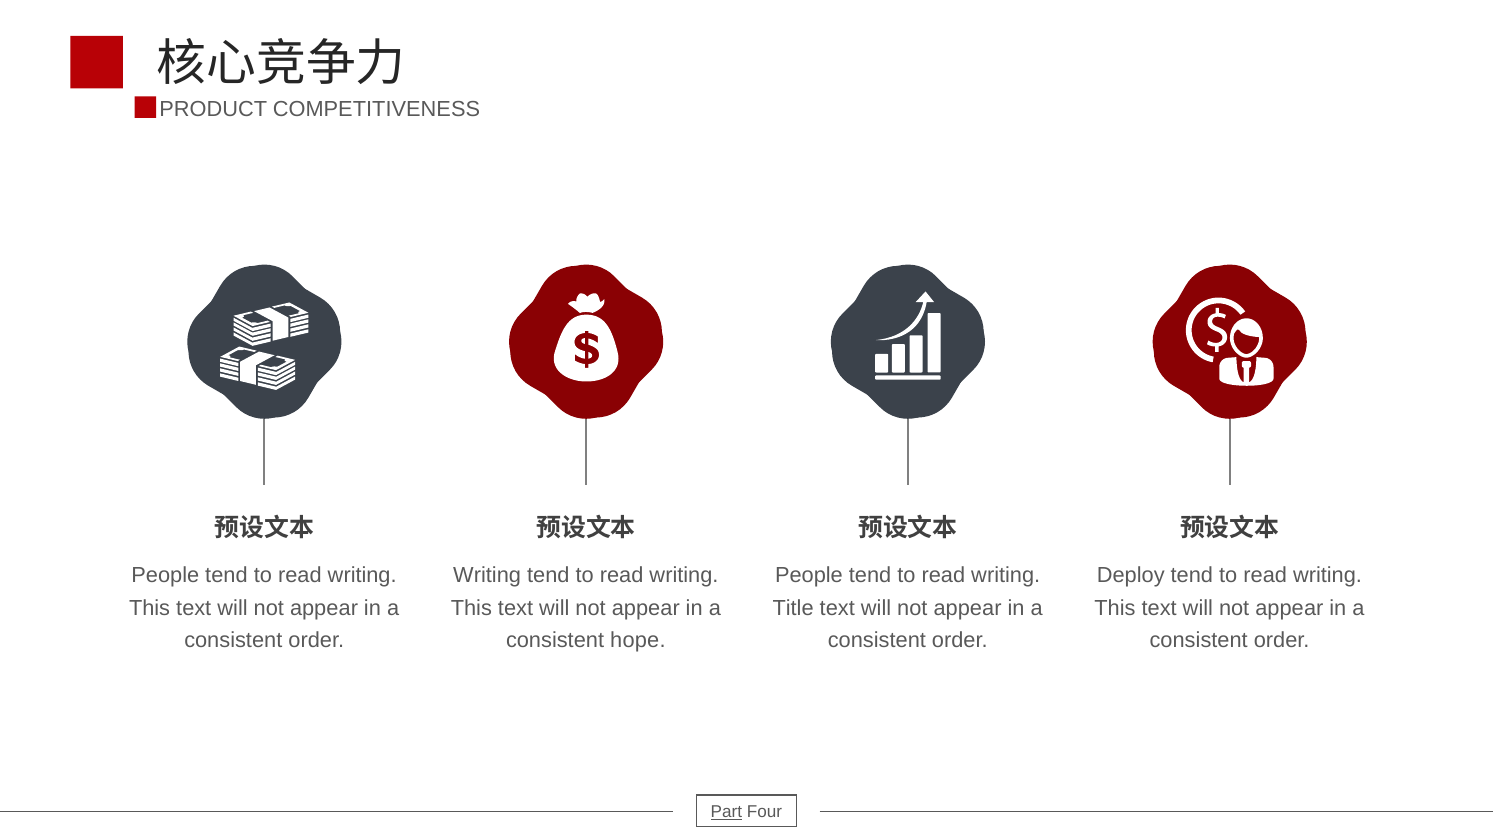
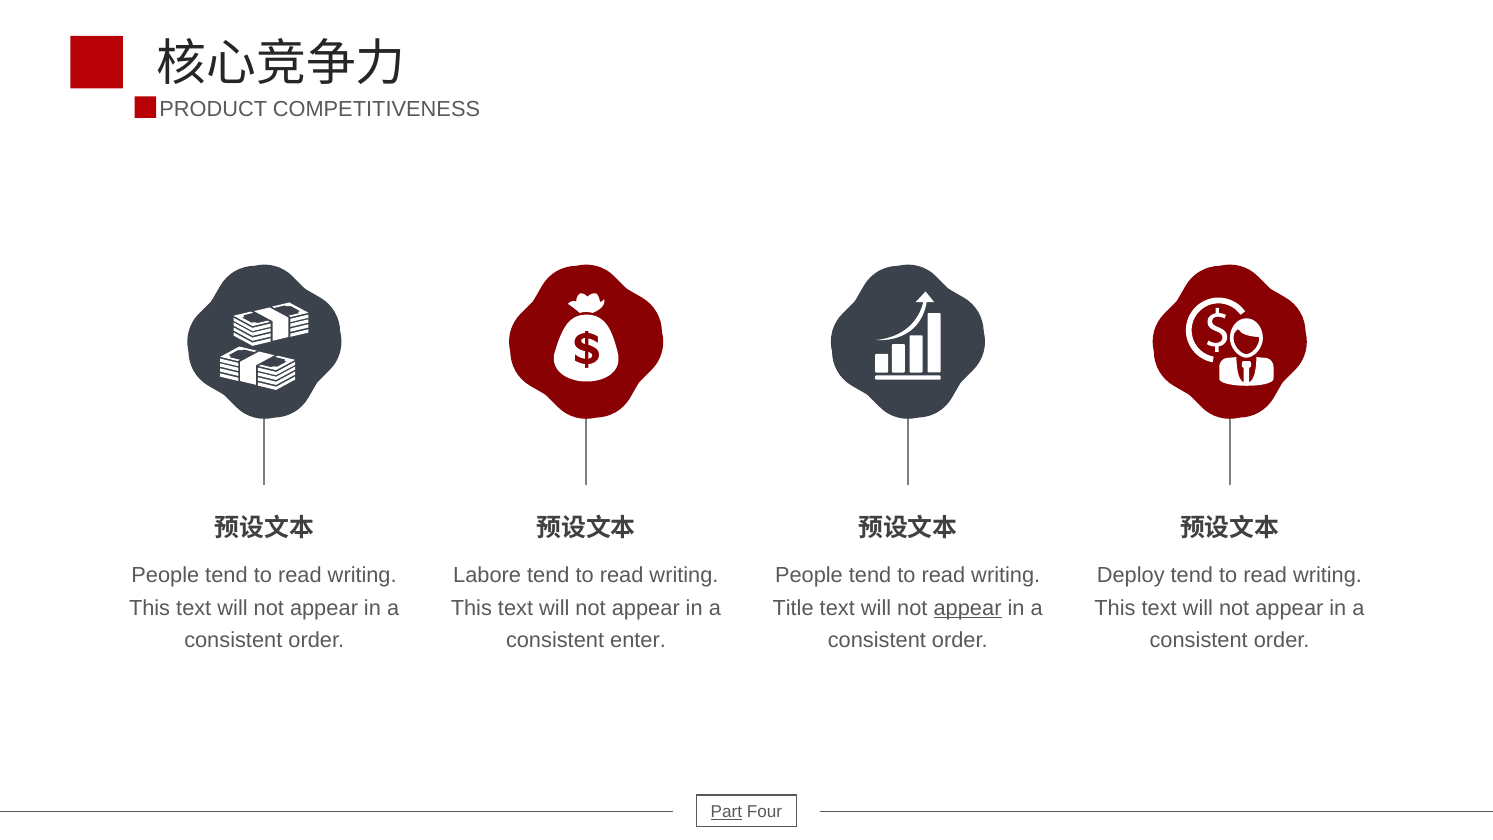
Writing: Writing -> Labore (487, 575)
appear underline: none -> present (968, 608)
hope: hope -> enter (638, 640)
